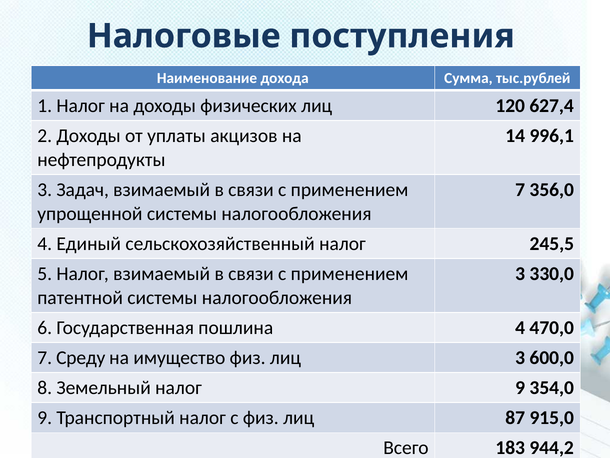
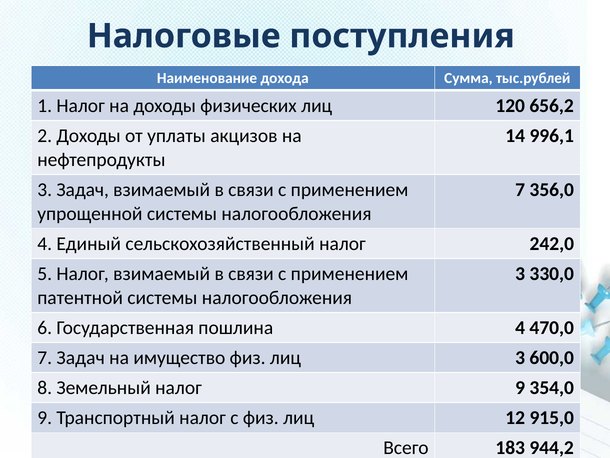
627,4: 627,4 -> 656,2 (552, 106)
245,5: 245,5 -> 242,0 (552, 243)
7 Среду: Среду -> Задач (81, 357)
87: 87 -> 12 (515, 417)
